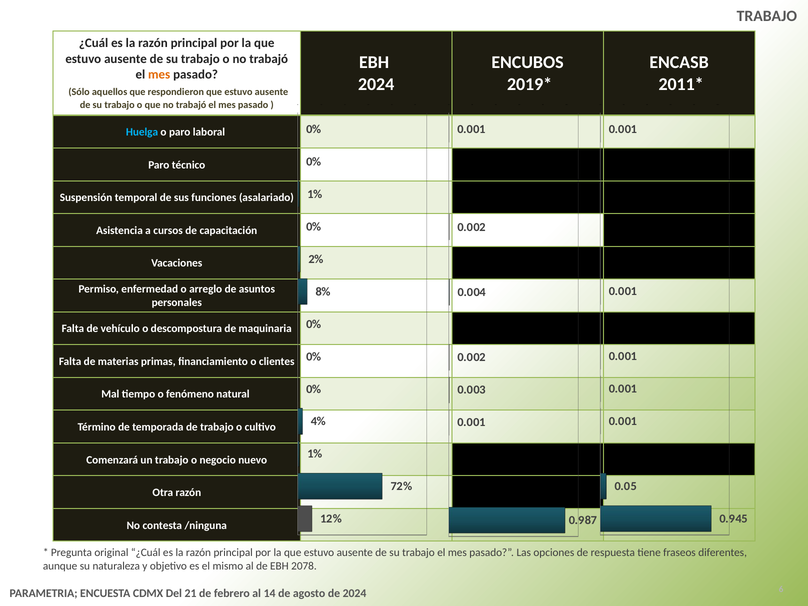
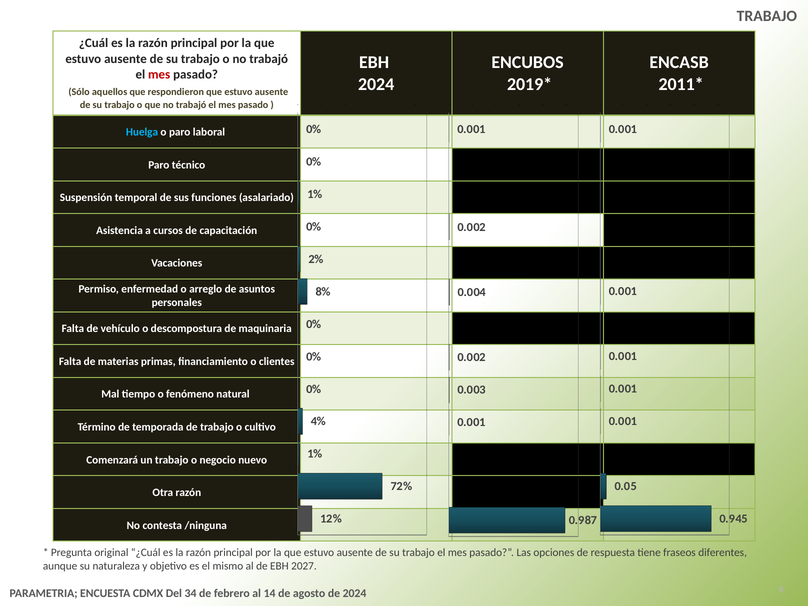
mes colour: orange -> red (159, 75)
2078: 2078 -> 2027 (304, 566)
21: 21 -> 34 (191, 593)
